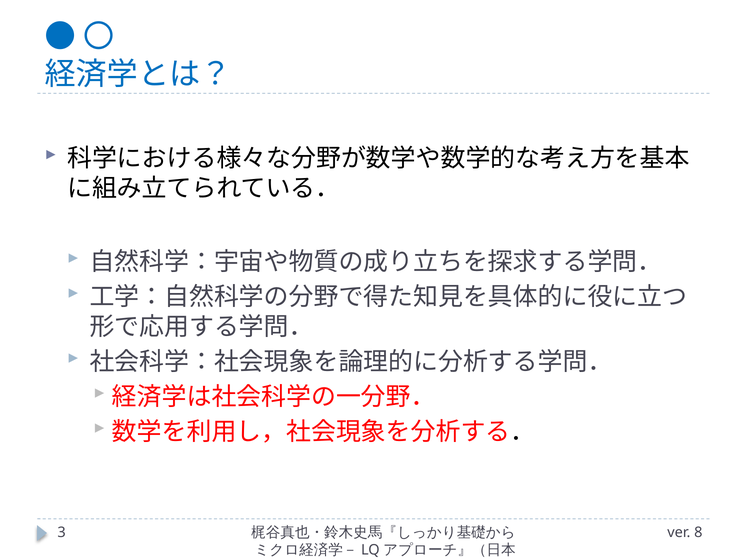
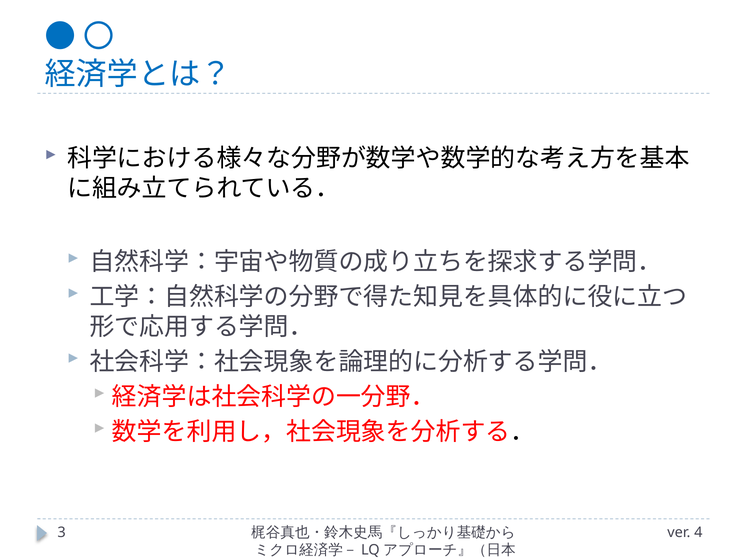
8: 8 -> 4 (698, 533)
